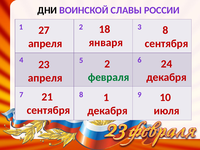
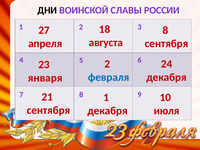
января: января -> августа (106, 43)
февраля colour: green -> blue (109, 77)
апреля: апреля -> января (45, 78)
